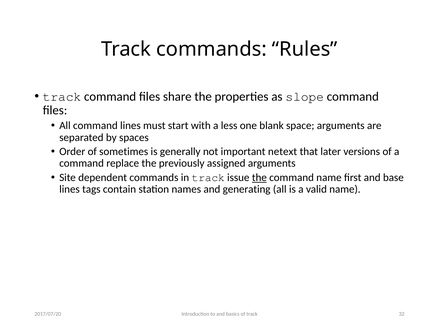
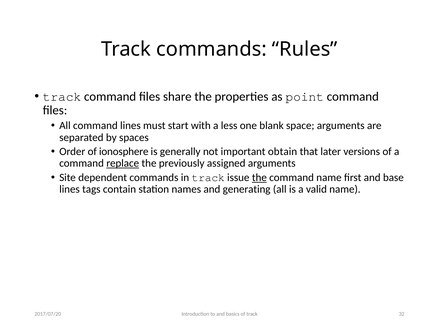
slope: slope -> point (305, 97)
sometimes: sometimes -> ionosphere (124, 152)
netext: netext -> obtain (283, 152)
replace underline: none -> present (123, 163)
